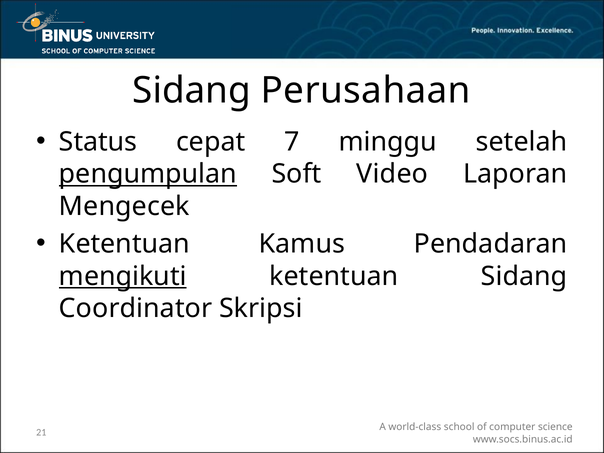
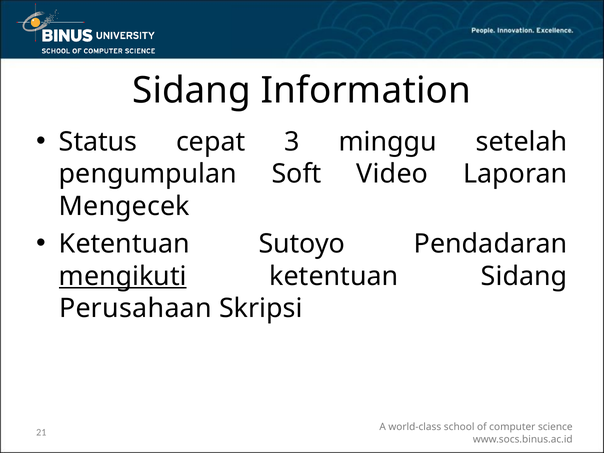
Perusahaan: Perusahaan -> Information (366, 91)
7: 7 -> 3 (292, 142)
pengumpulan underline: present -> none (148, 174)
Kamus: Kamus -> Sutoyo (302, 244)
Coordinator: Coordinator -> Perusahaan (135, 308)
